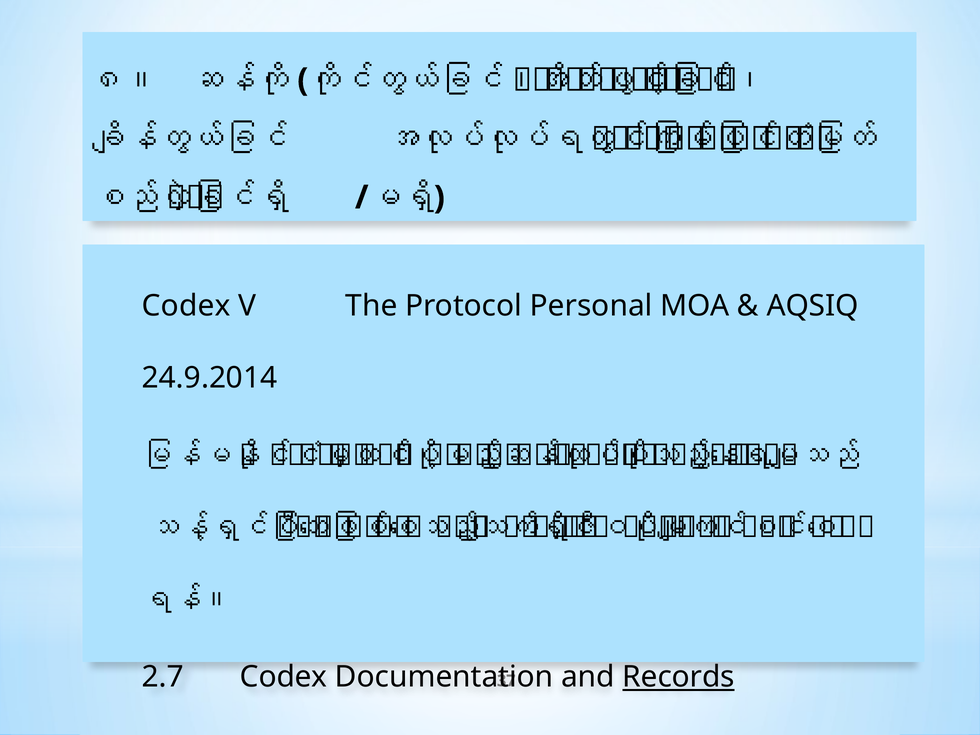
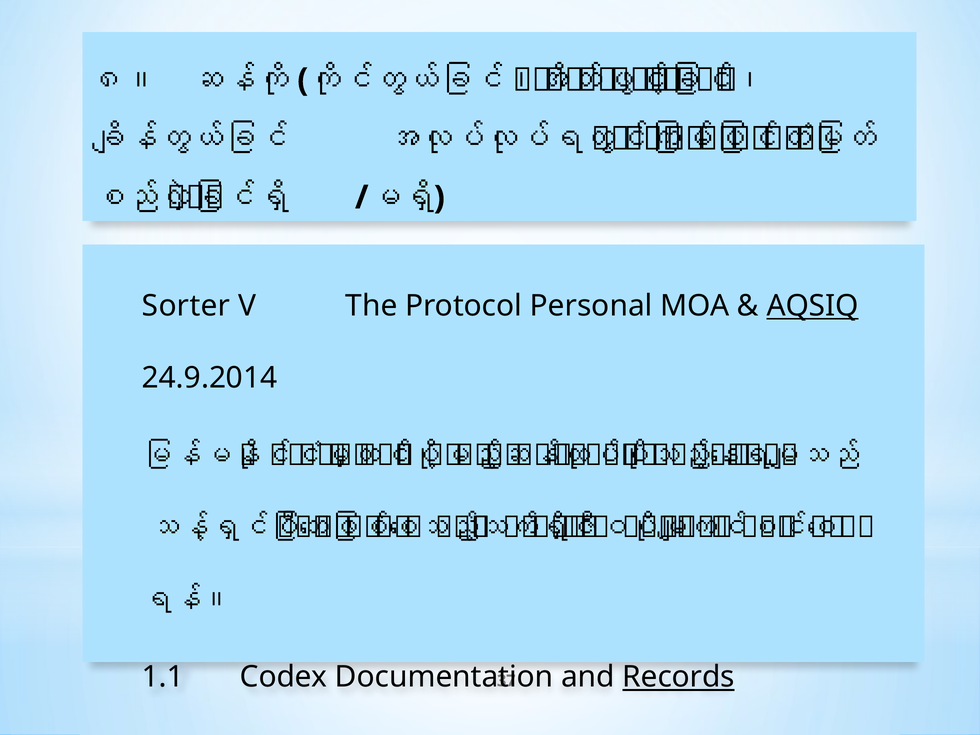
Codex: Codex -> Sorter (186, 306)
AQSIQ underline: none -> present (813, 306)
2.7: 2.7 -> 1.1 (163, 677)
